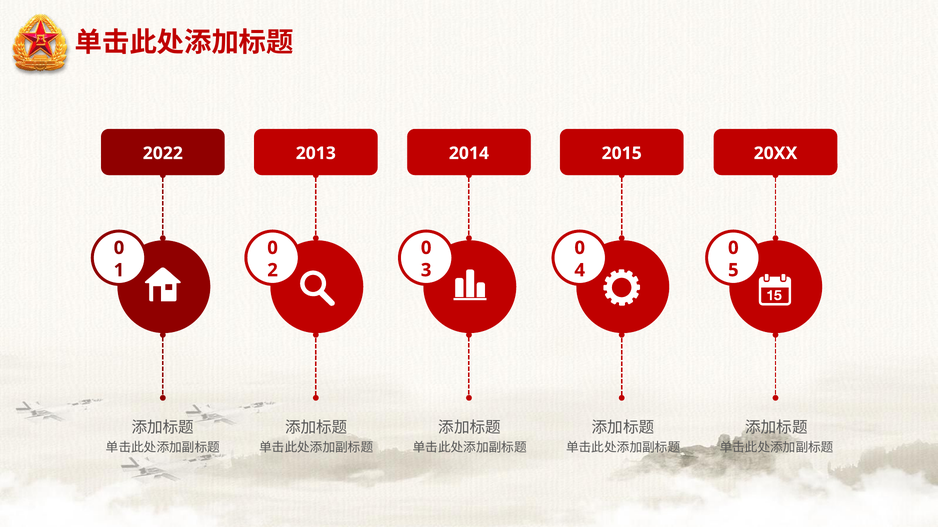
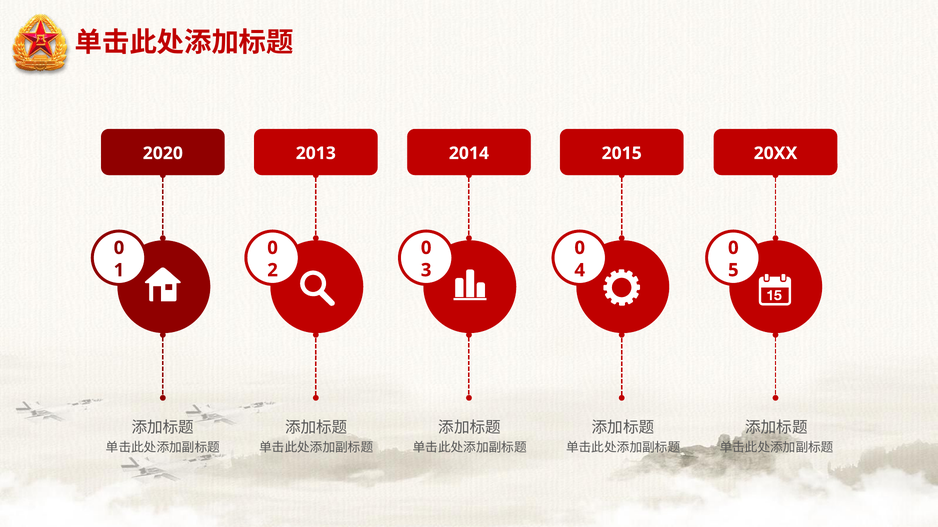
2022: 2022 -> 2020 (163, 153)
